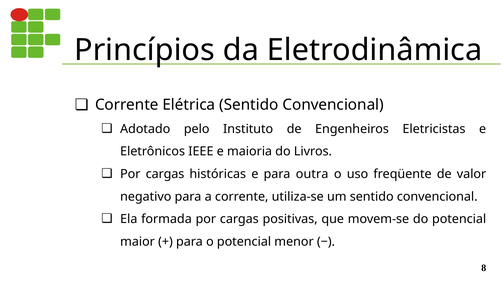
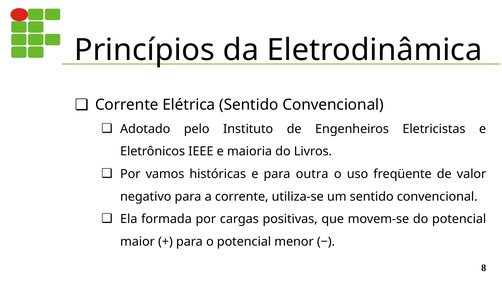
cargas: cargas -> vamos (165, 174)
